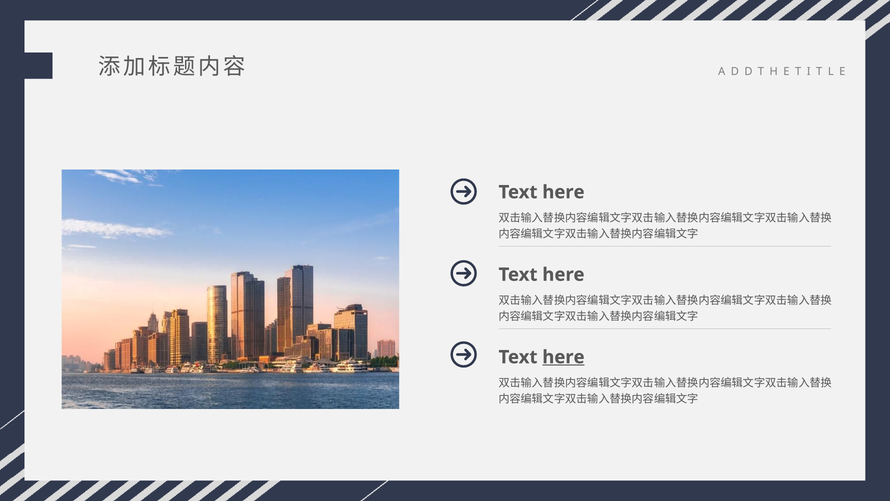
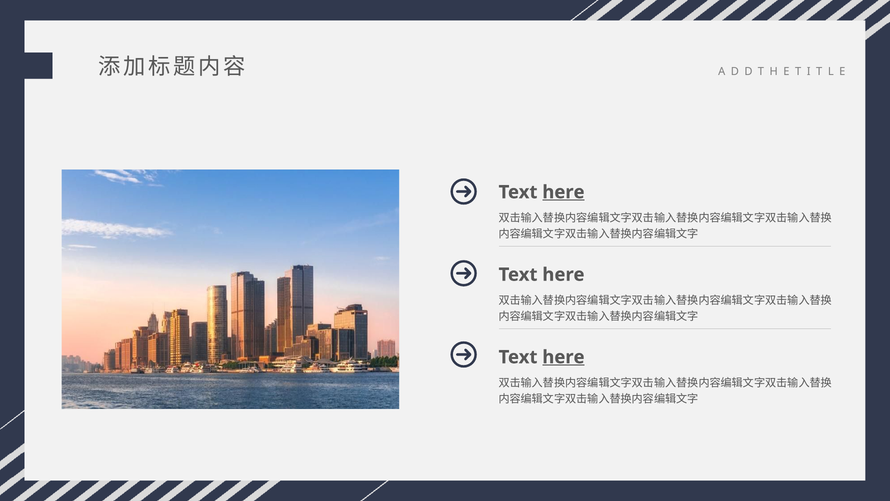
here underline: none -> present (563, 192)
